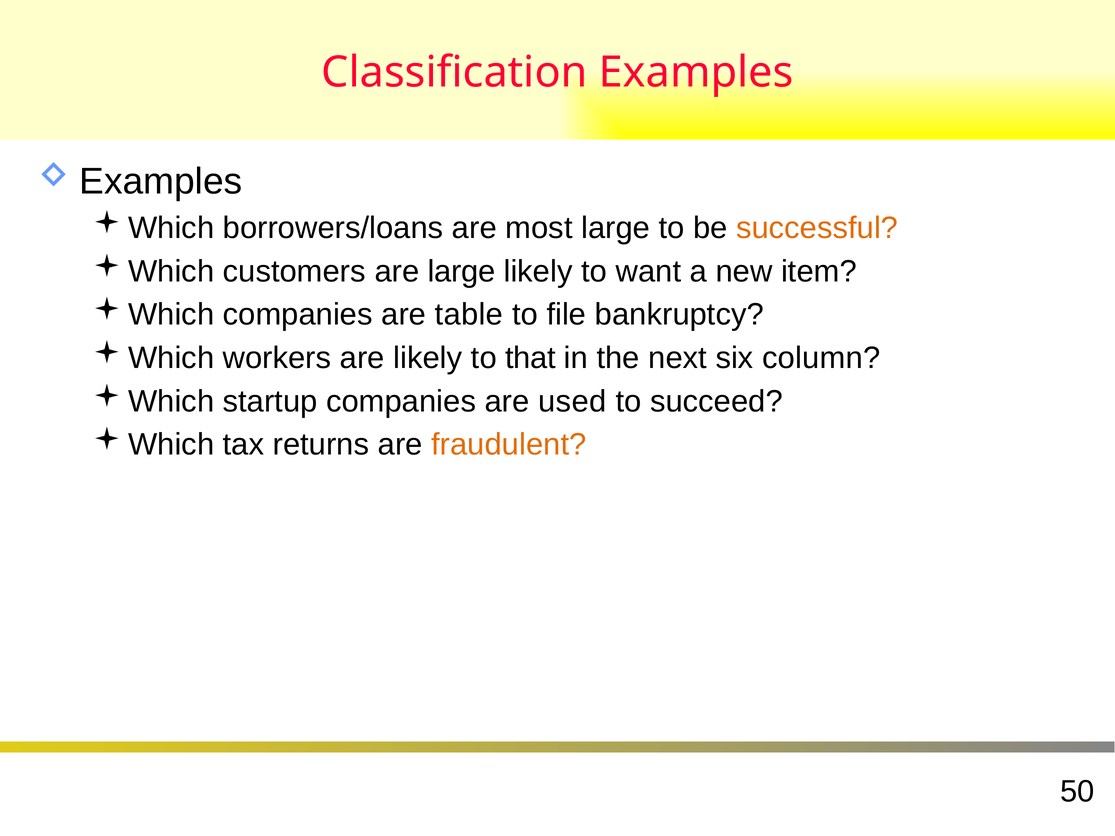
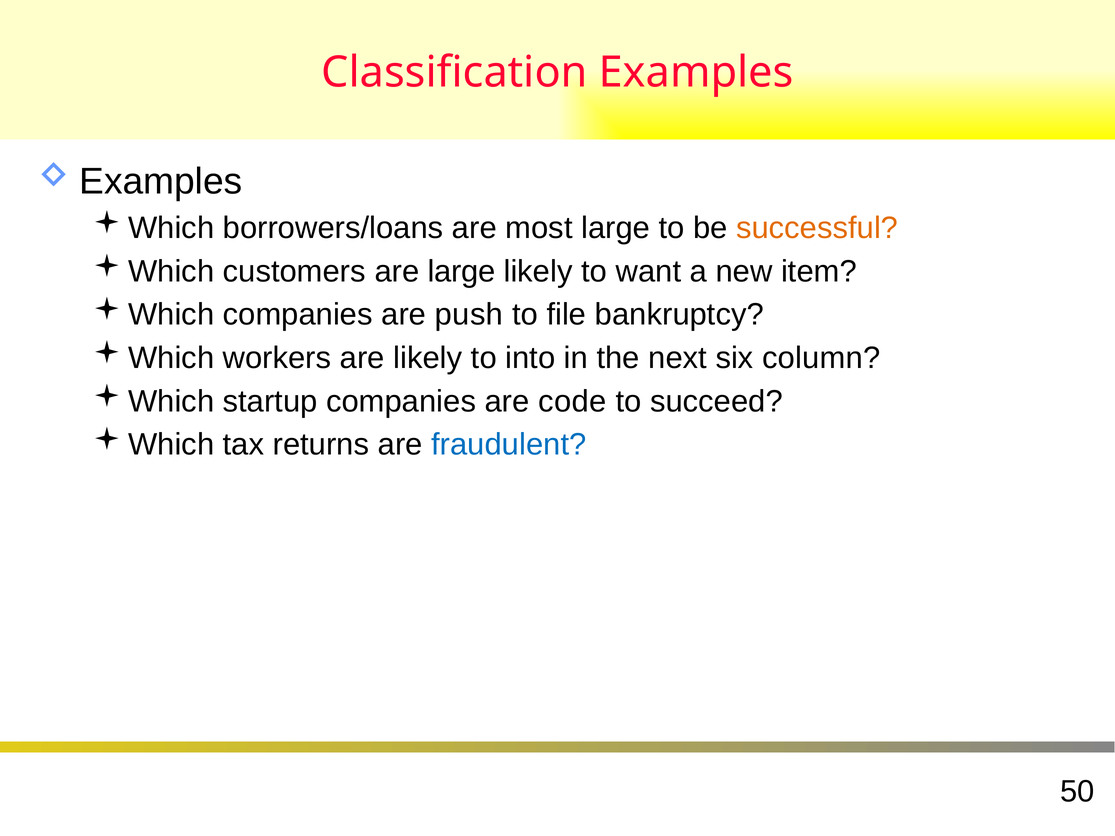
table: table -> push (469, 315)
that: that -> into (530, 358)
used: used -> code (572, 401)
fraudulent colour: orange -> blue (509, 445)
